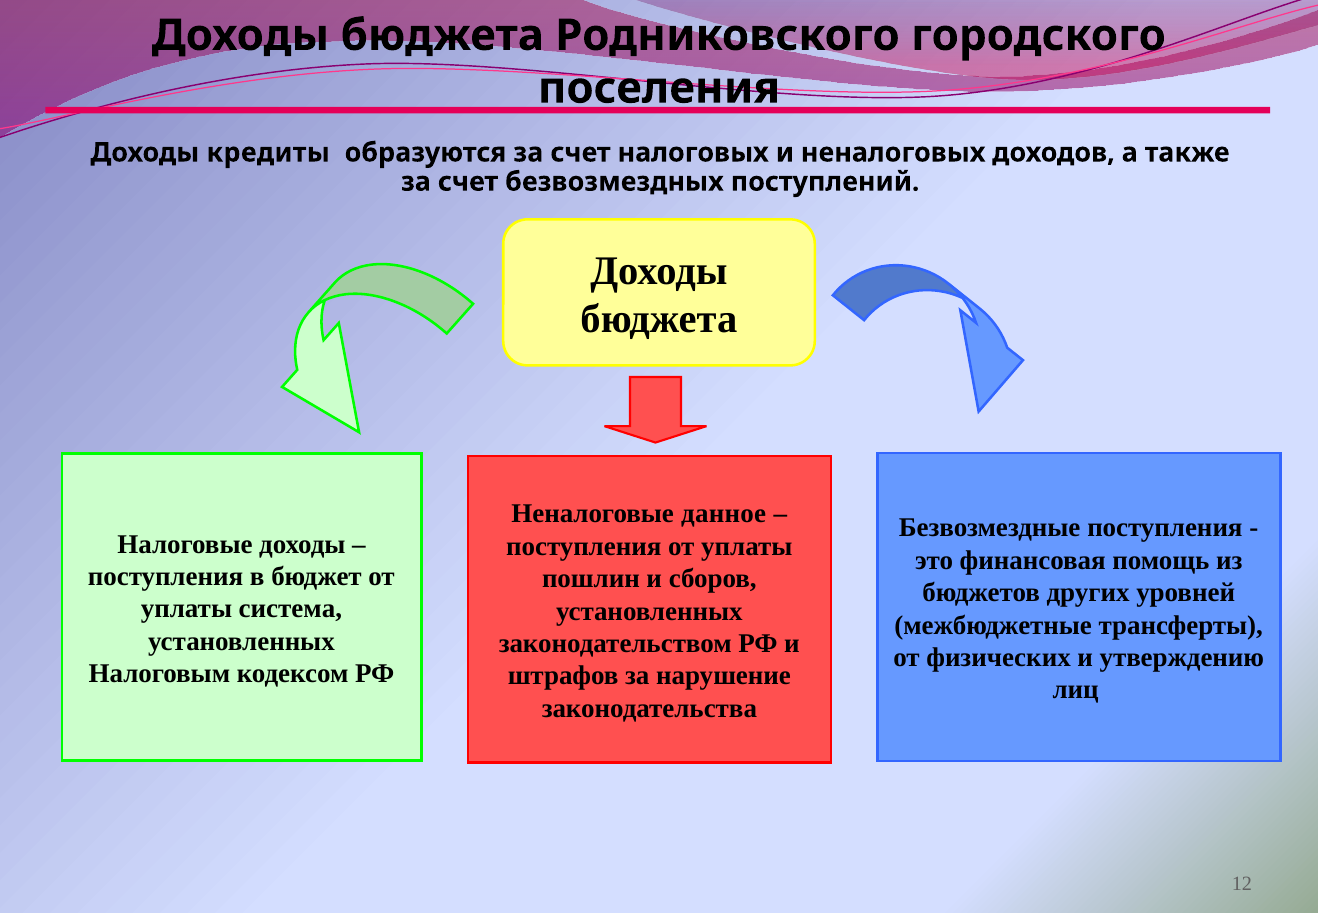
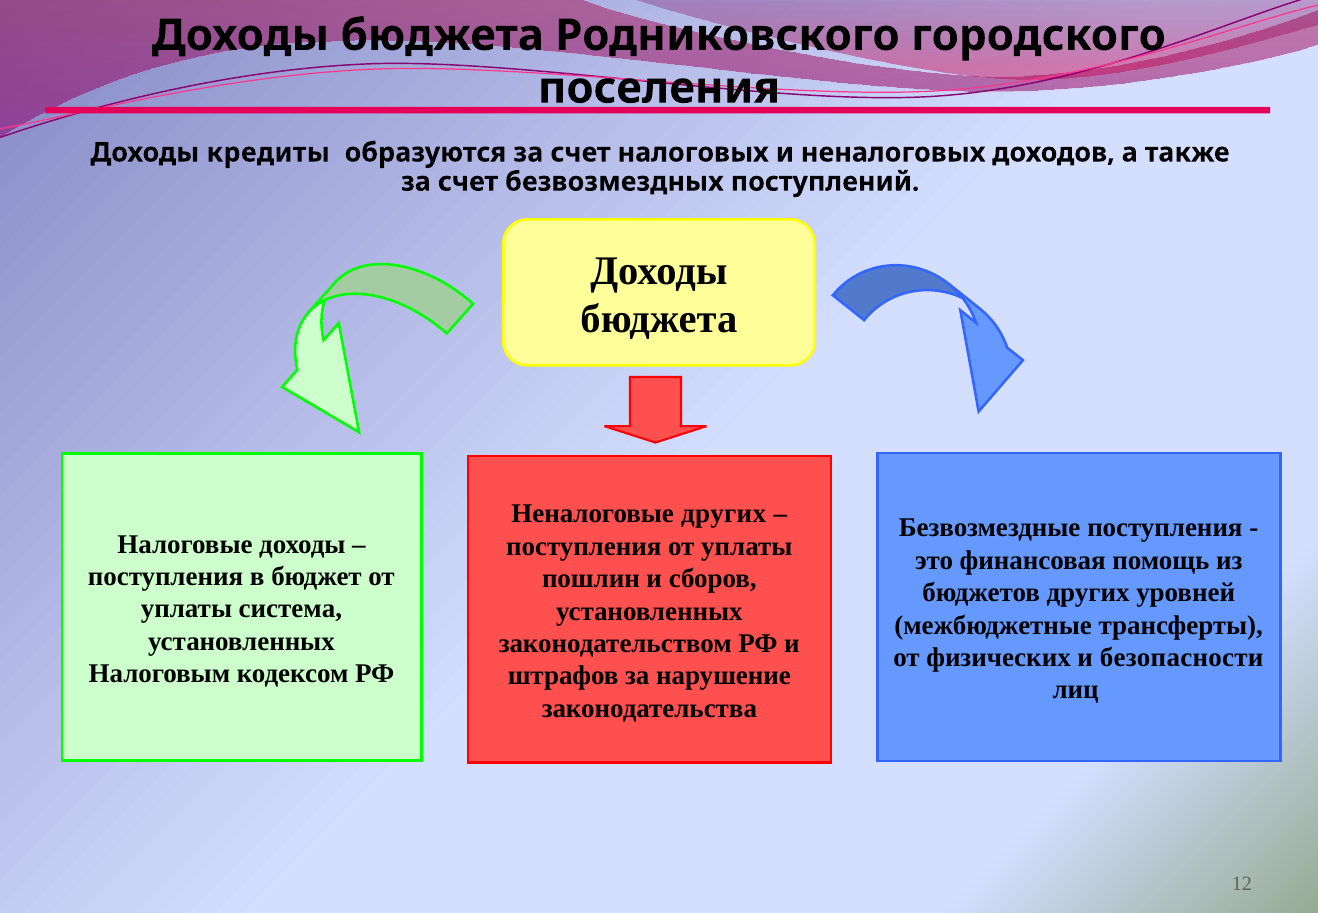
Неналоговые данное: данное -> других (724, 513)
утверждению: утверждению -> безопасности (1182, 657)
